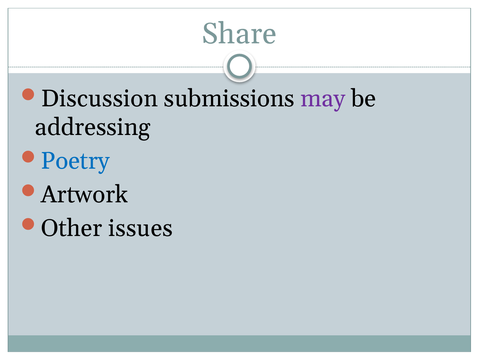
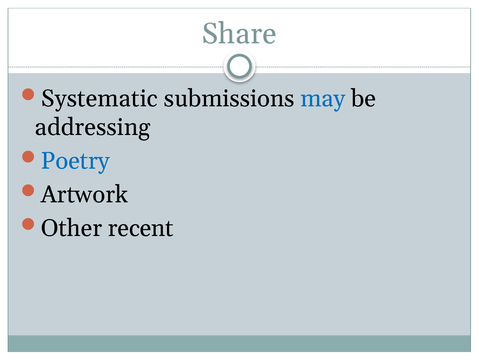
Discussion: Discussion -> Systematic (99, 98)
may colour: purple -> blue (323, 98)
issues: issues -> recent (141, 228)
